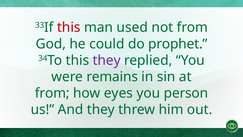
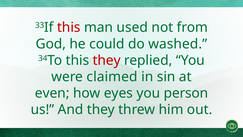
prophet: prophet -> washed (178, 44)
they colour: purple -> red (107, 60)
remains: remains -> claimed (112, 77)
from: from -> even (52, 93)
